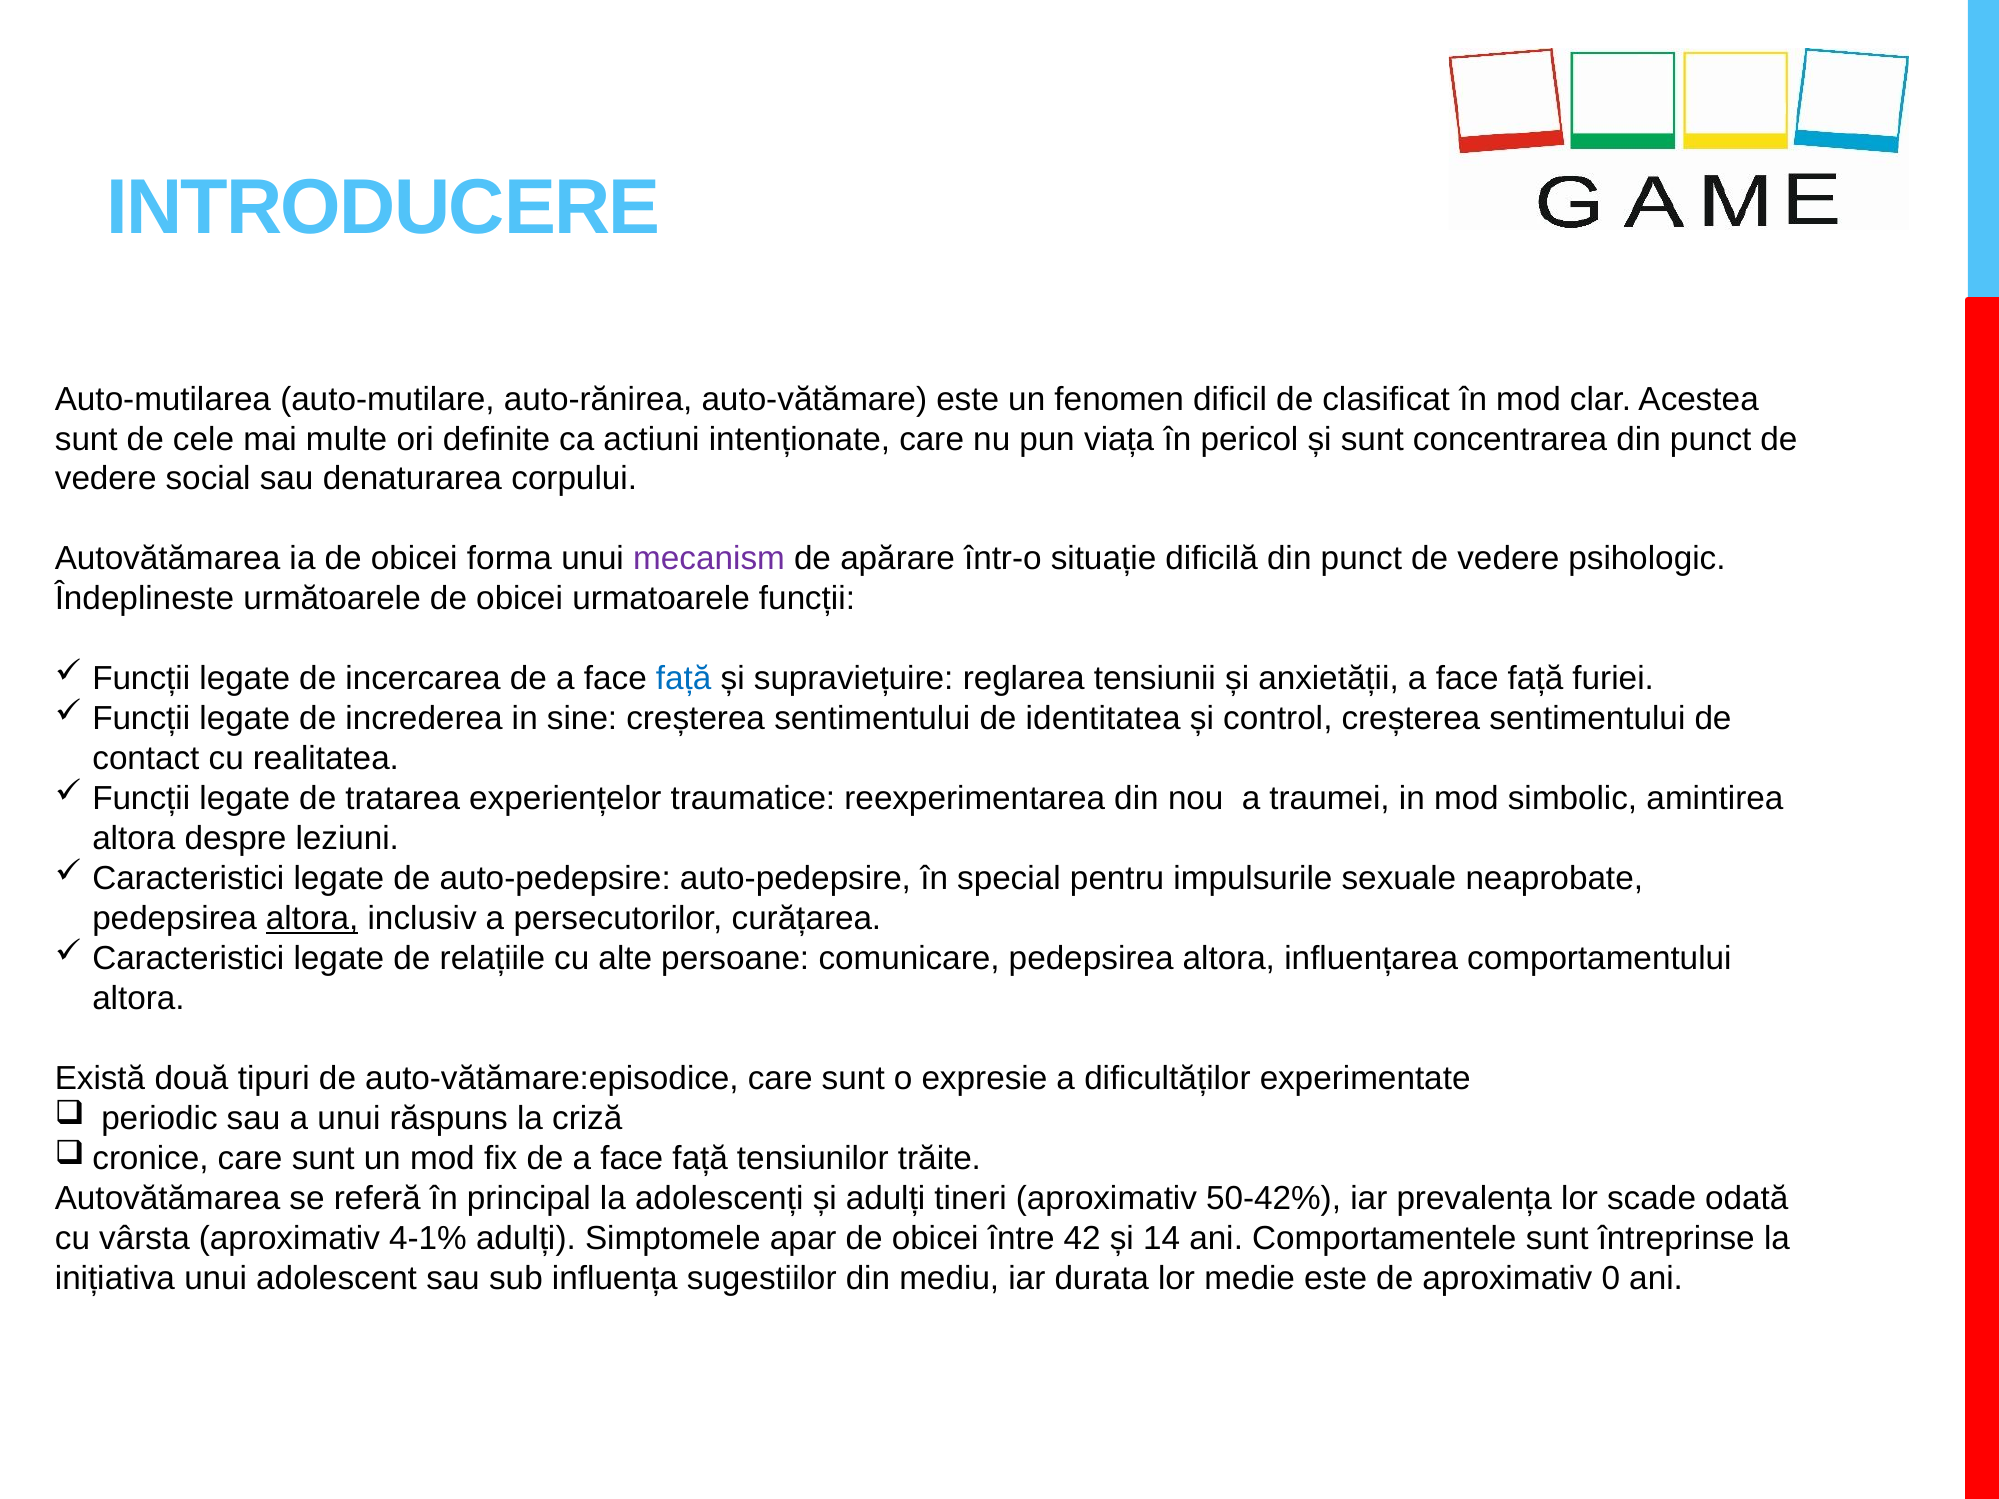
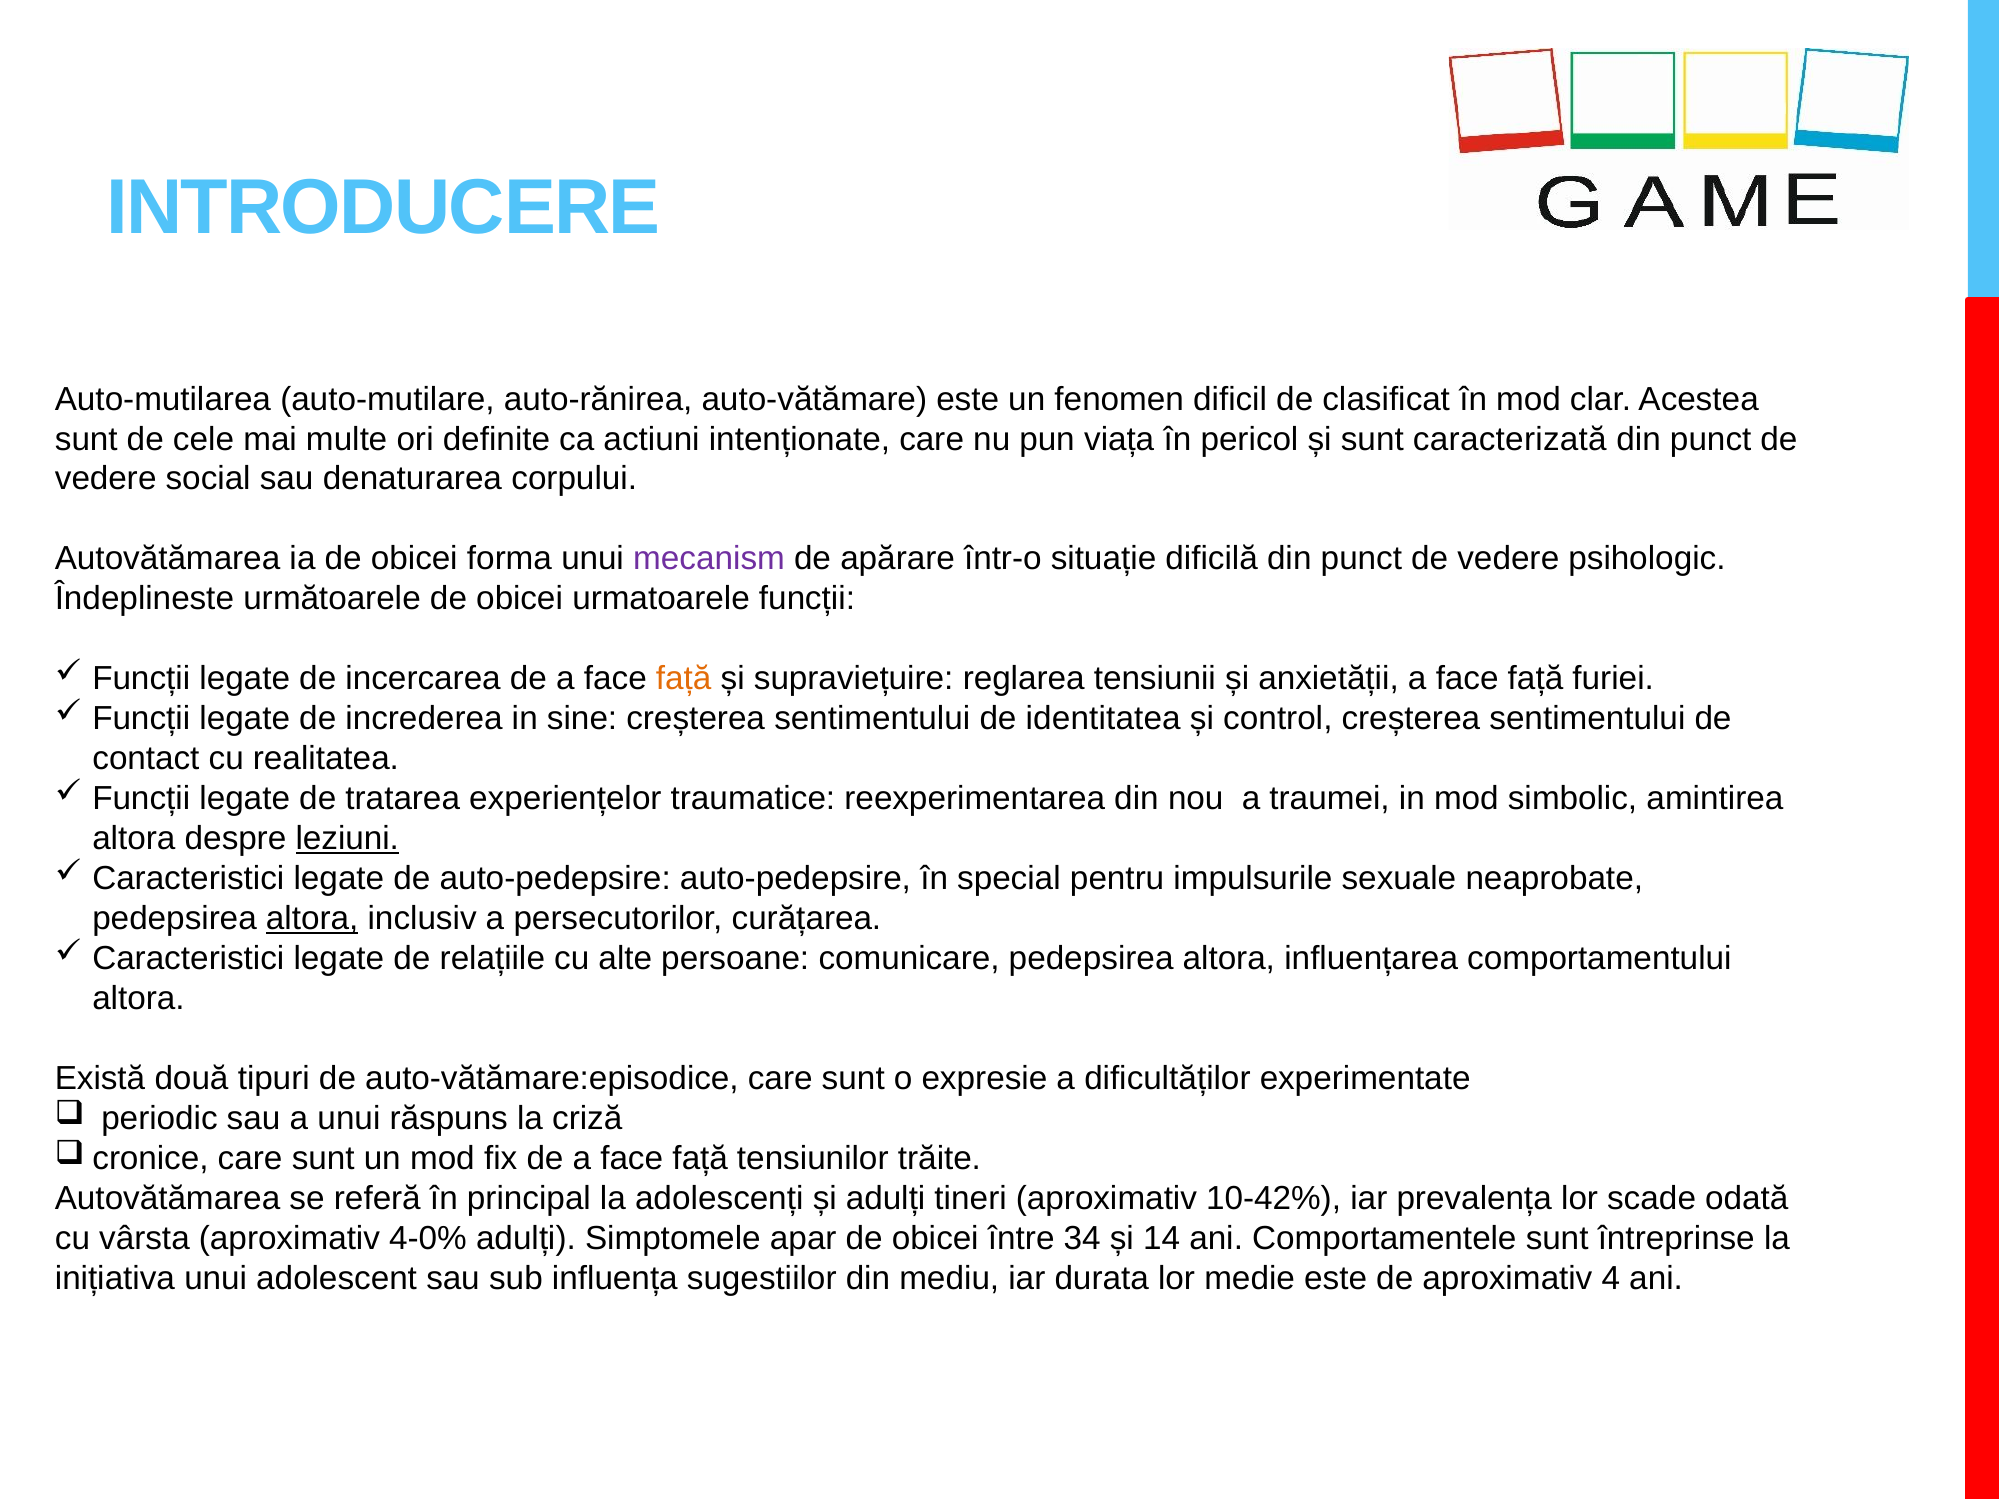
concentrarea: concentrarea -> caracterizată (1510, 439)
față colour: blue -> orange (684, 679)
leziuni underline: none -> present (347, 839)
50-42%: 50-42% -> 10-42% (1274, 1199)
4-1%: 4-1% -> 4-0% (428, 1239)
42: 42 -> 34 (1082, 1239)
0: 0 -> 4 (1611, 1279)
